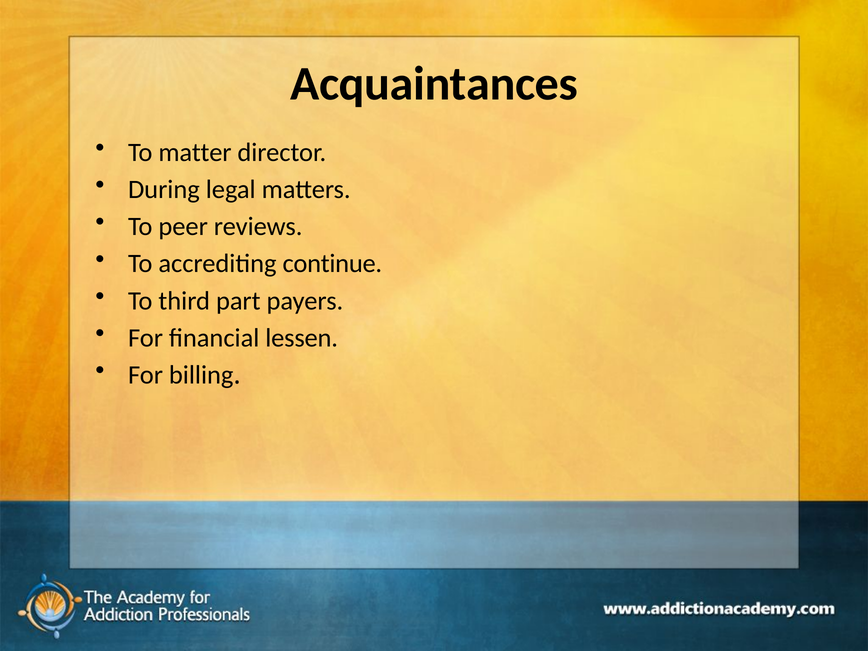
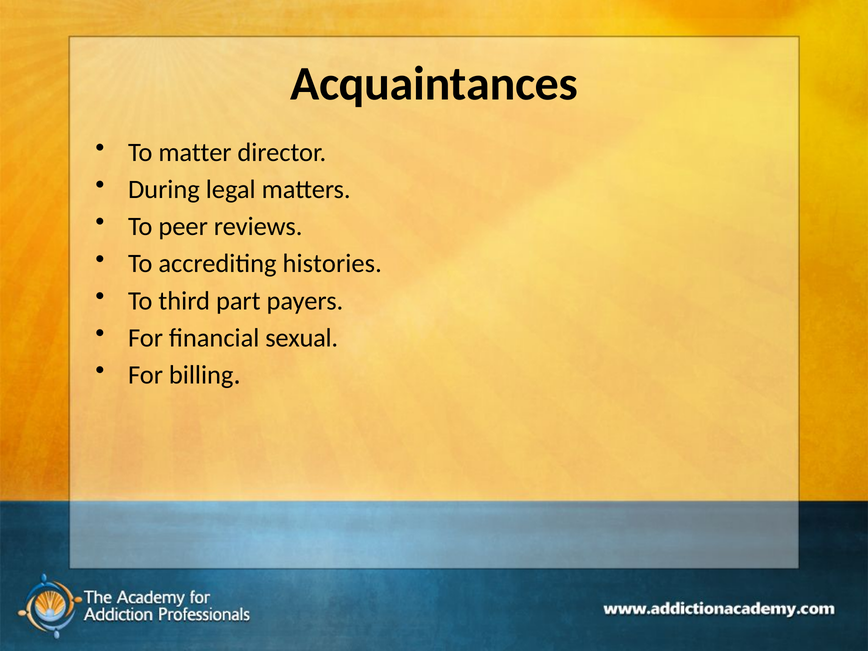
continue: continue -> histories (332, 264)
lessen: lessen -> sexual (302, 338)
